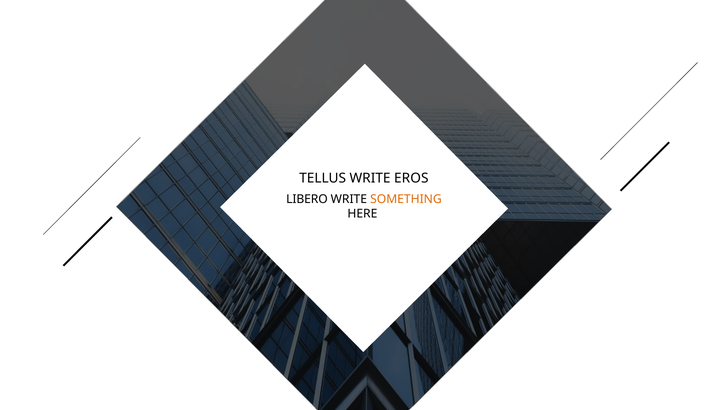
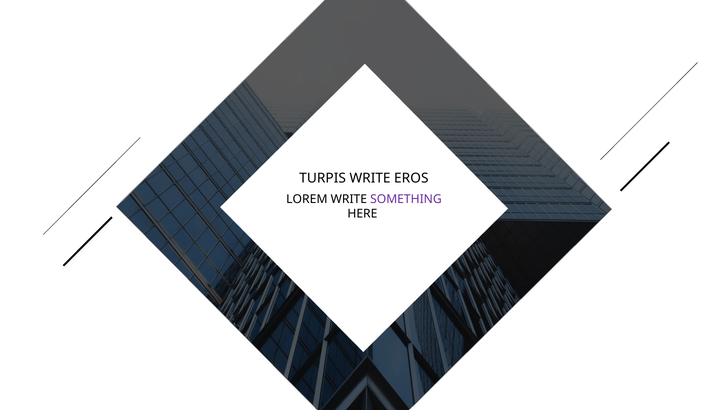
TELLUS: TELLUS -> TURPIS (323, 178)
LIBERO: LIBERO -> LOREM (307, 199)
SOMETHING colour: orange -> purple (406, 199)
